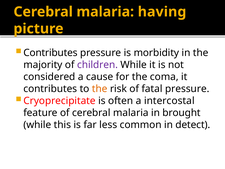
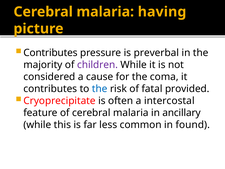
morbidity: morbidity -> preverbal (156, 53)
the colour: orange -> blue (100, 89)
fatal pressure: pressure -> provided (187, 89)
brought: brought -> ancillary (182, 113)
detect: detect -> found (193, 125)
